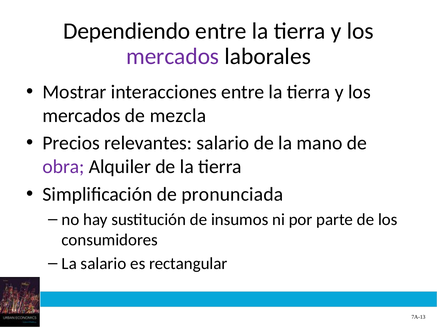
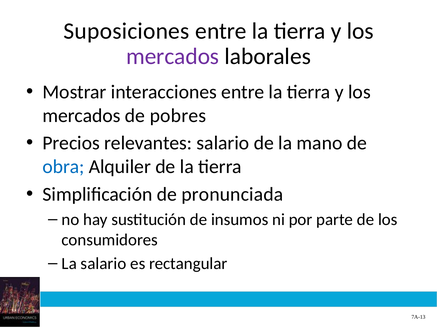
Dependiendo: Dependiendo -> Suposiciones (126, 31)
mezcla: mezcla -> pobres (178, 115)
obra colour: purple -> blue (63, 167)
